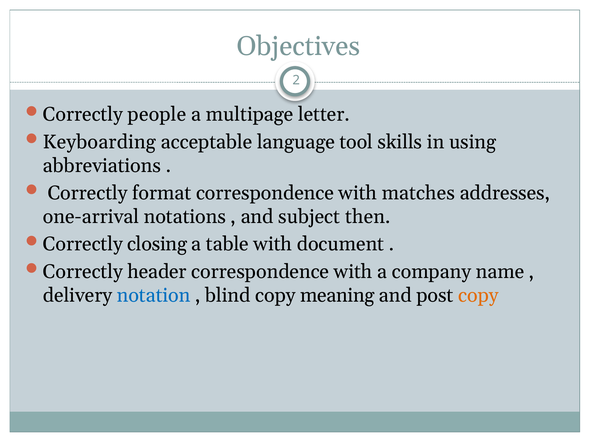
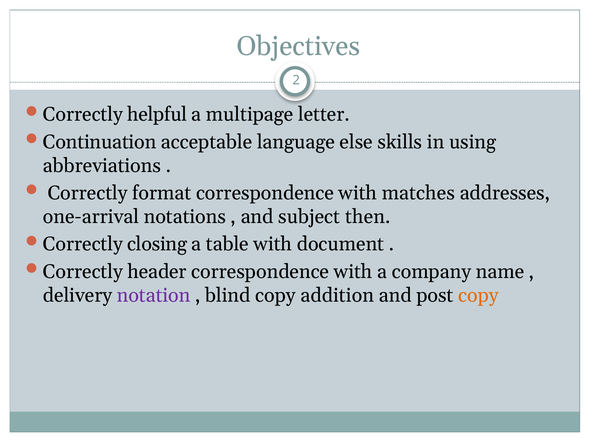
people: people -> helpful (157, 115)
Keyboarding: Keyboarding -> Continuation (100, 142)
tool: tool -> else (356, 142)
notation colour: blue -> purple (154, 296)
meaning: meaning -> addition (337, 296)
